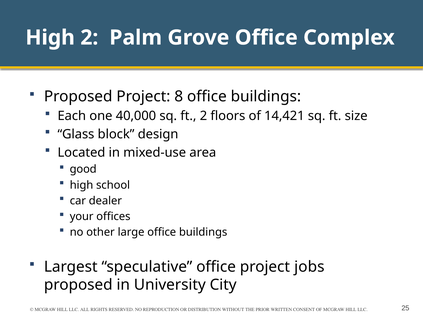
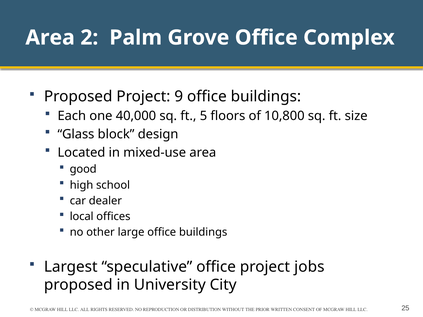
High: High -> Area (50, 38)
8: 8 -> 9 (179, 97)
ft 2: 2 -> 5 (203, 116)
14,421: 14,421 -> 10,800 (284, 116)
your: your -> local (82, 217)
